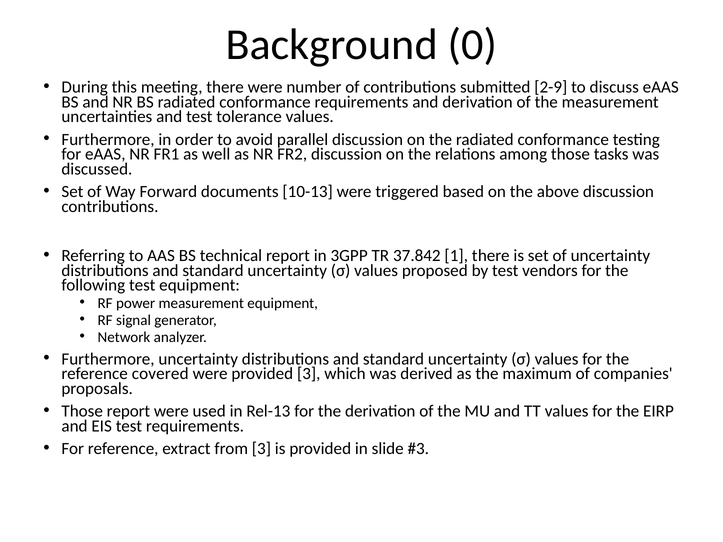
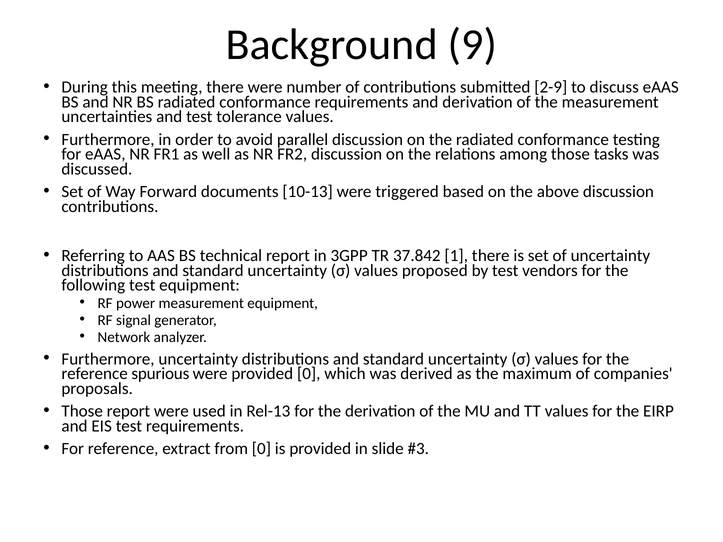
0: 0 -> 9 (472, 45)
covered: covered -> spurious (160, 374)
provided 3: 3 -> 0 (309, 374)
from 3: 3 -> 0 (261, 449)
